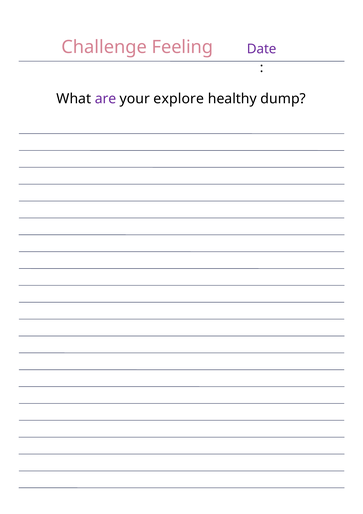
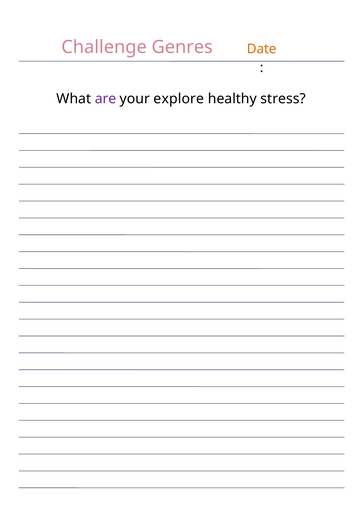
Feeling: Feeling -> Genres (182, 47)
Date colour: purple -> orange (262, 49)
dump: dump -> stress (283, 99)
